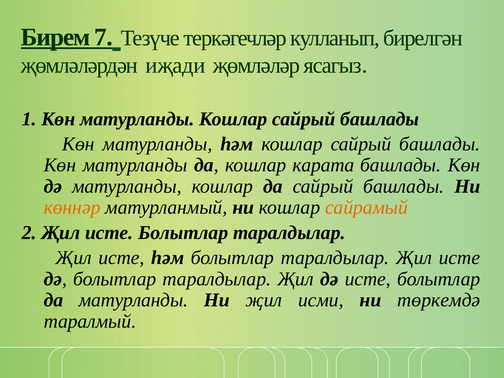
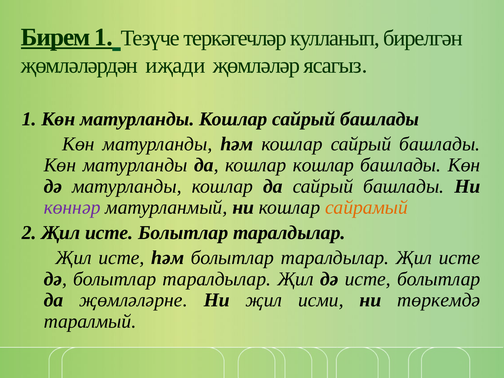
Бирем 7: 7 -> 1 (104, 37)
кошлар карата: карата -> кошлар (323, 165)
көннәр colour: orange -> purple (72, 207)
да матурланды: матурланды -> җөмләләрне (133, 300)
